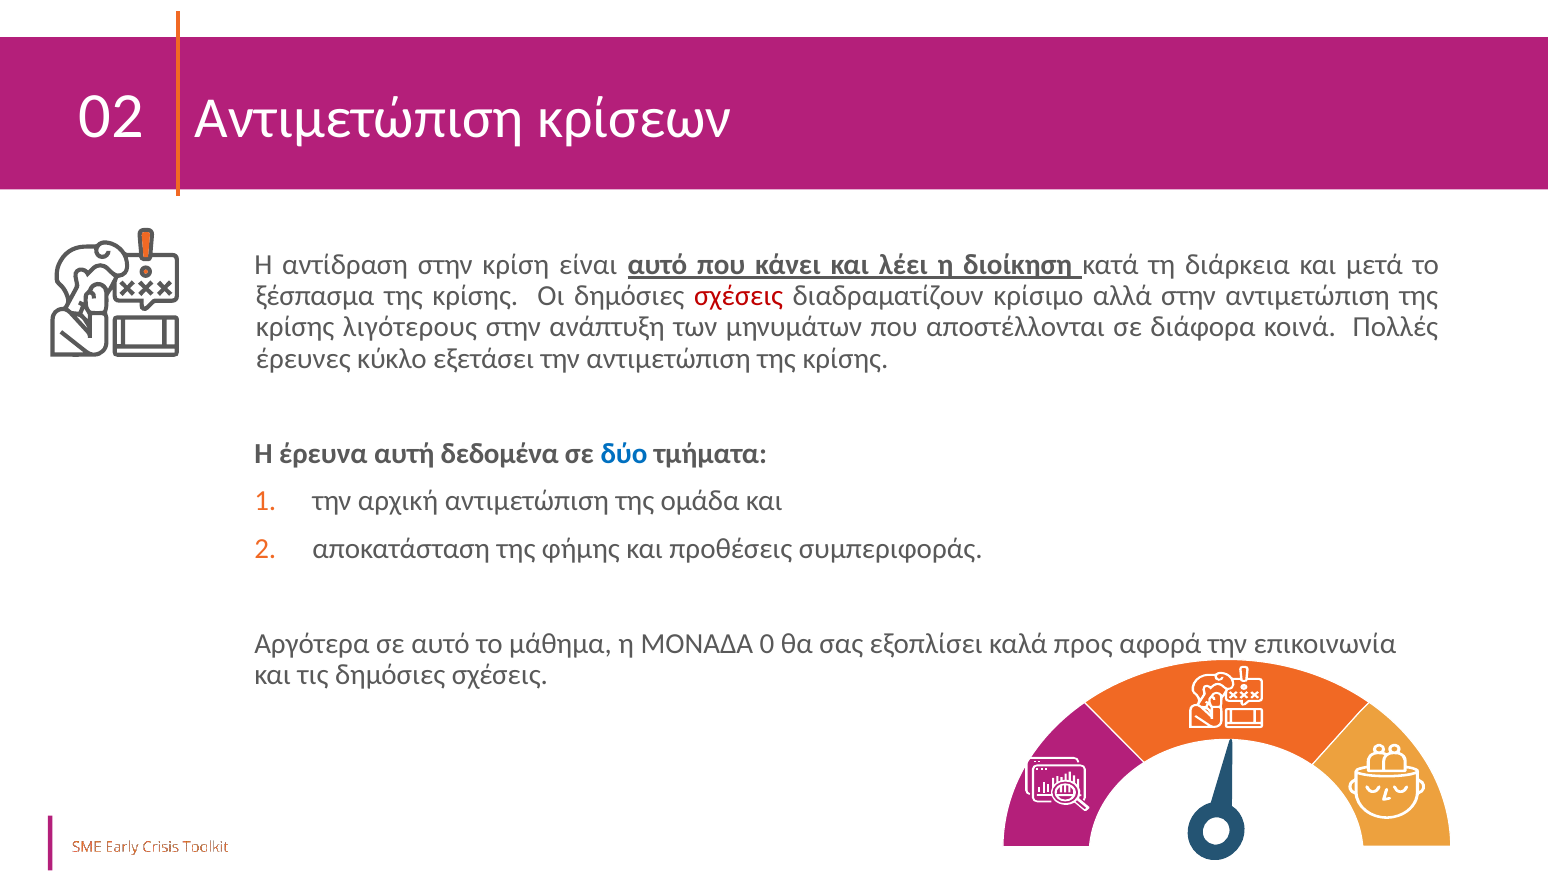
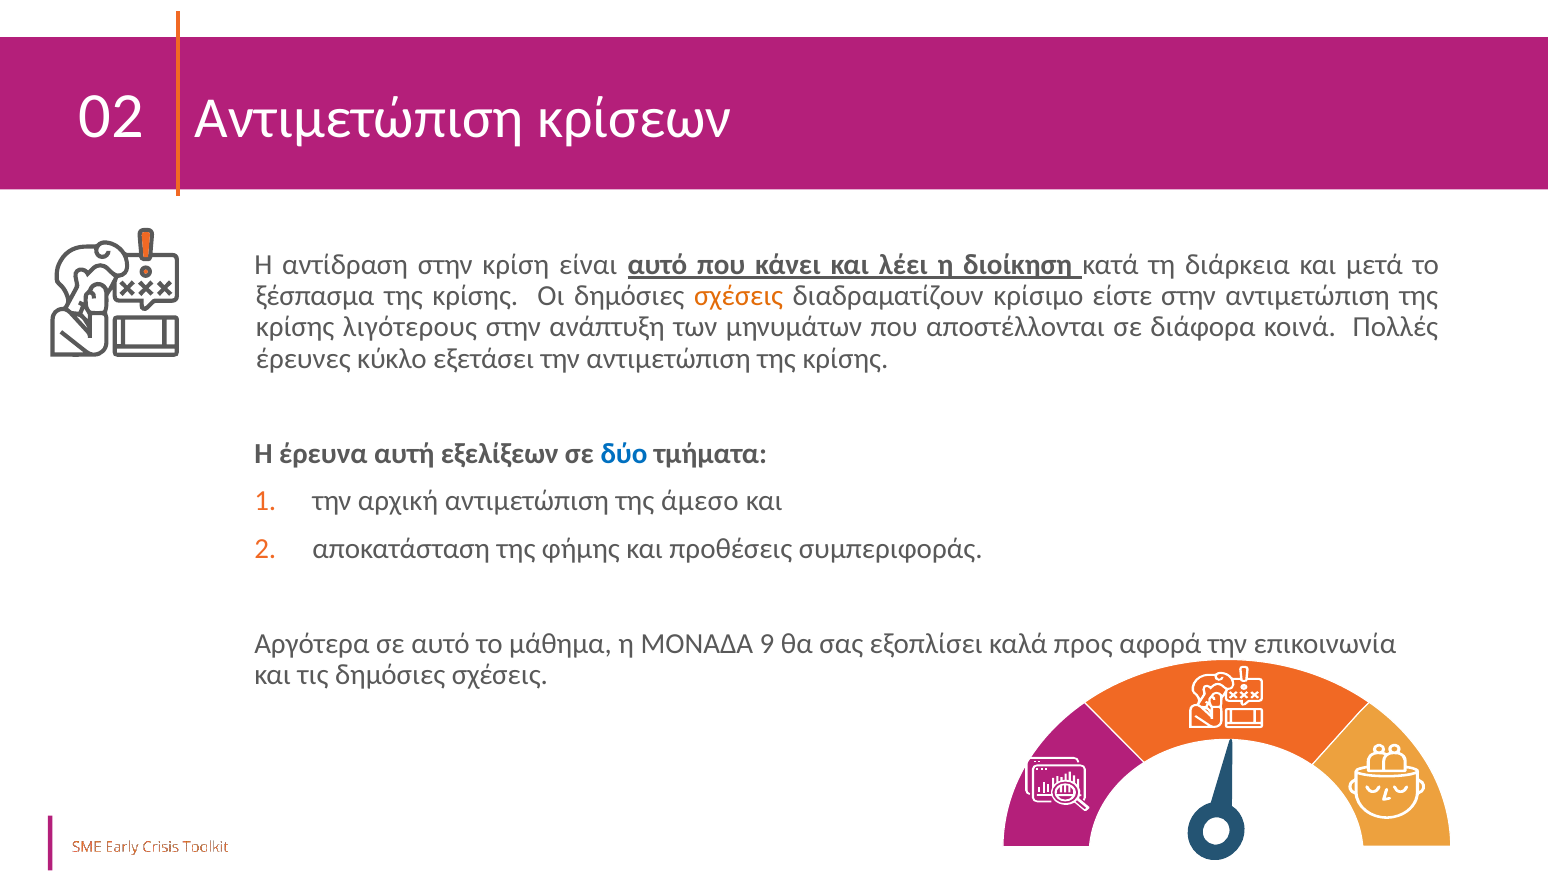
σχέσεις colour: red -> orange (739, 296)
αλλά: αλλά -> είστε (1122, 296)
δεδομένα: δεδομένα -> εξελίξεων (500, 454)
ομάδα: ομάδα -> άμεσο (700, 501)
0: 0 -> 9 (767, 644)
